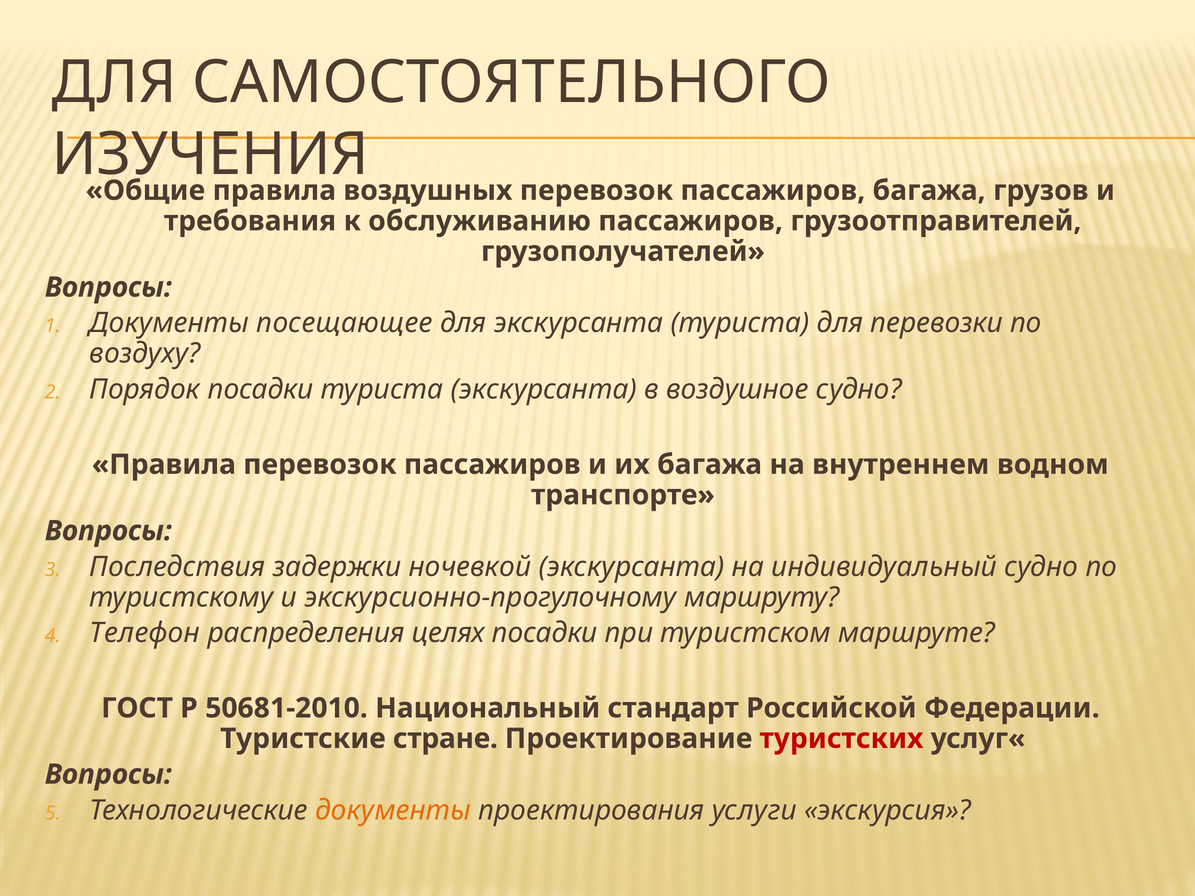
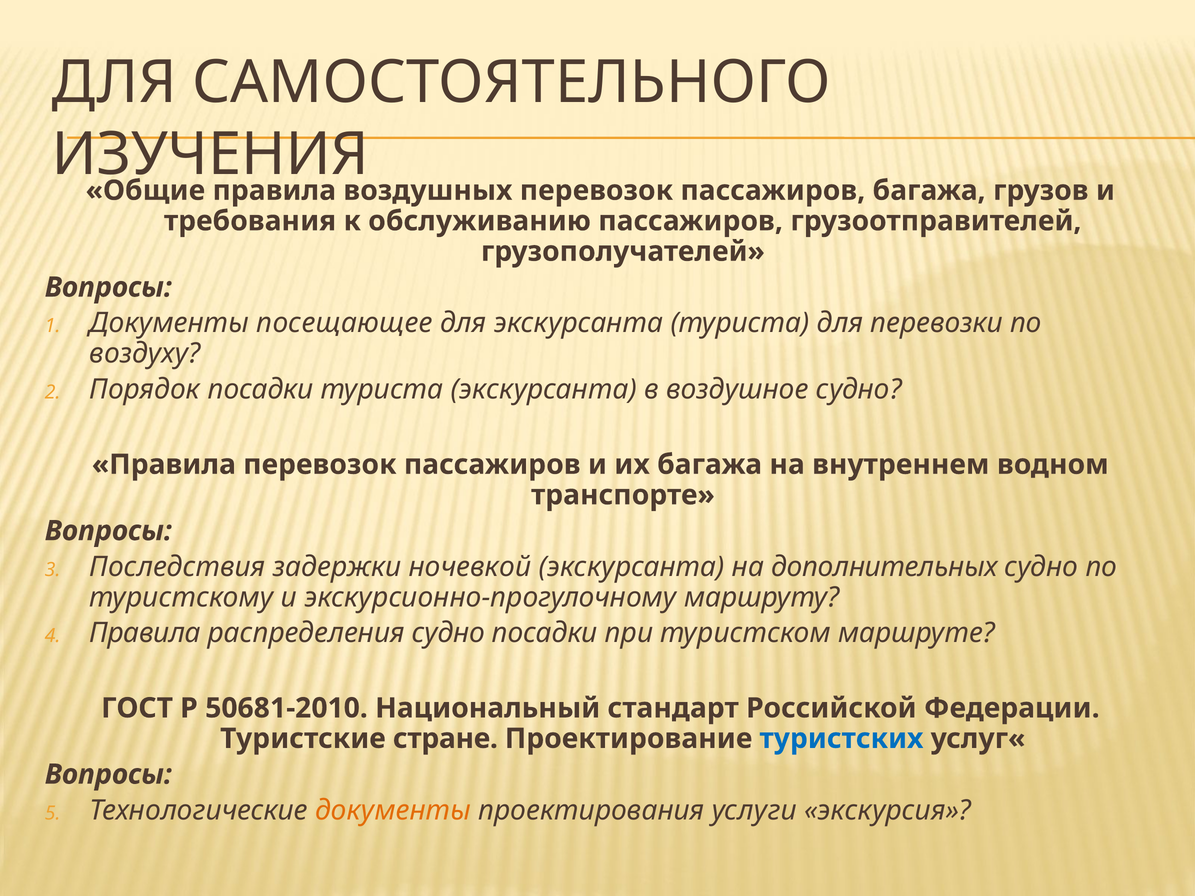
индивидуальный: индивидуальный -> дополнительных (884, 567)
Телефон: Телефон -> Правила (145, 633)
распределения целях: целях -> судно (448, 633)
туристских colour: red -> blue (841, 739)
